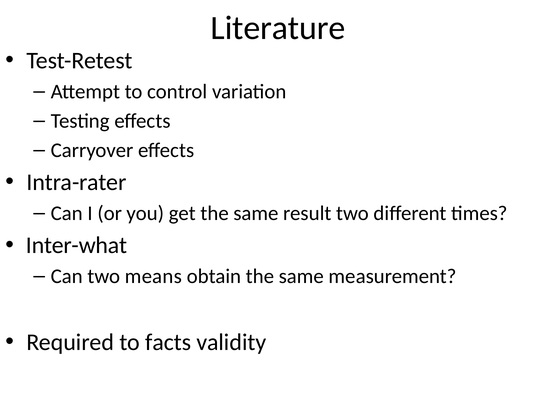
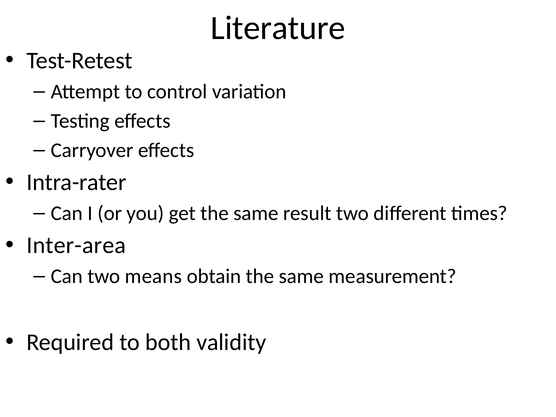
Inter-what: Inter-what -> Inter-area (76, 245)
facts: facts -> both (168, 342)
